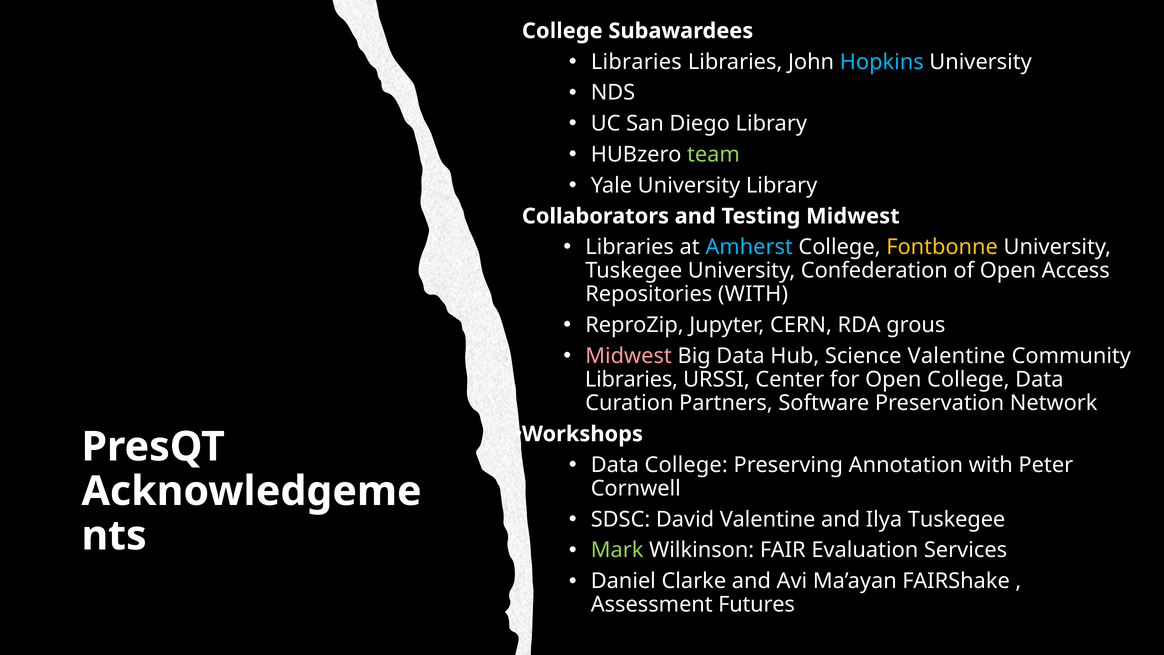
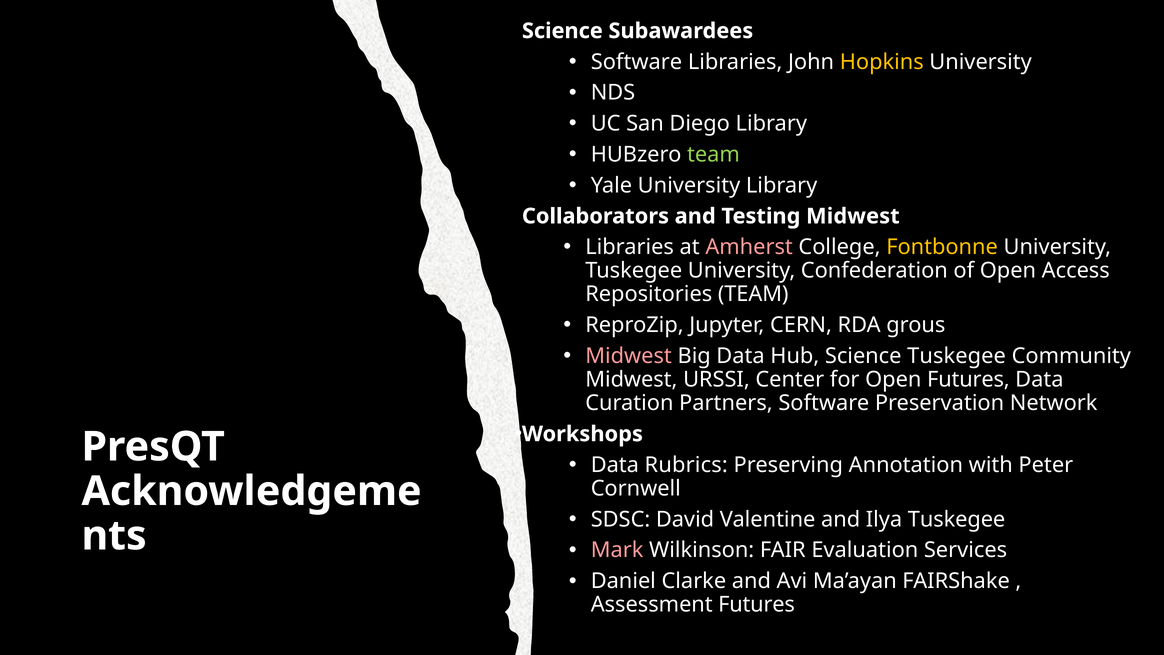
College: College -> Science (562, 31)
Libraries: Libraries -> Software (636, 62)
Hopkins colour: light blue -> yellow (882, 62)
Amherst colour: light blue -> pink (749, 247)
Repositories WITH: WITH -> TEAM (753, 294)
Science Valentine: Valentine -> Tuskegee (957, 356)
Libraries: Libraries -> Midwest (631, 379)
Open College: College -> Futures (968, 379)
Data College: College -> Rubrics (686, 465)
Mark colour: light green -> pink (617, 550)
